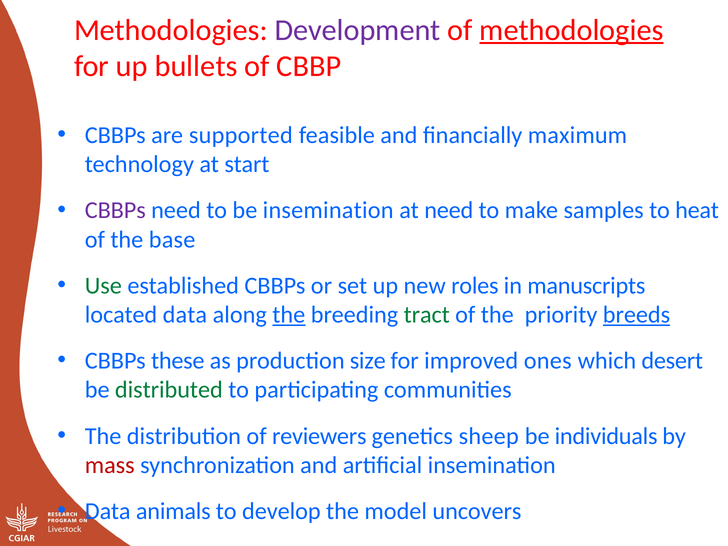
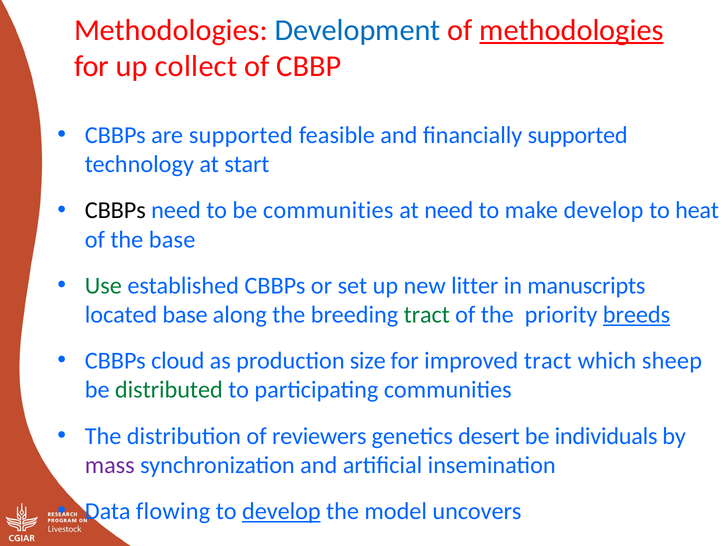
Development colour: purple -> blue (358, 30)
bullets: bullets -> collect (196, 66)
financially maximum: maximum -> supported (578, 135)
CBBPs colour: purple -> black (115, 210)
be insemination: insemination -> communities (328, 210)
make samples: samples -> develop (603, 210)
roles: roles -> litter (475, 286)
located data: data -> base (185, 315)
the underline: present -> none (289, 315)
these: these -> cloud (178, 361)
improved ones: ones -> tract (548, 361)
desert: desert -> sheep (672, 361)
sheep: sheep -> desert (489, 436)
mass colour: red -> purple (110, 465)
animals: animals -> flowing (173, 511)
develop underline: none -> present (281, 511)
